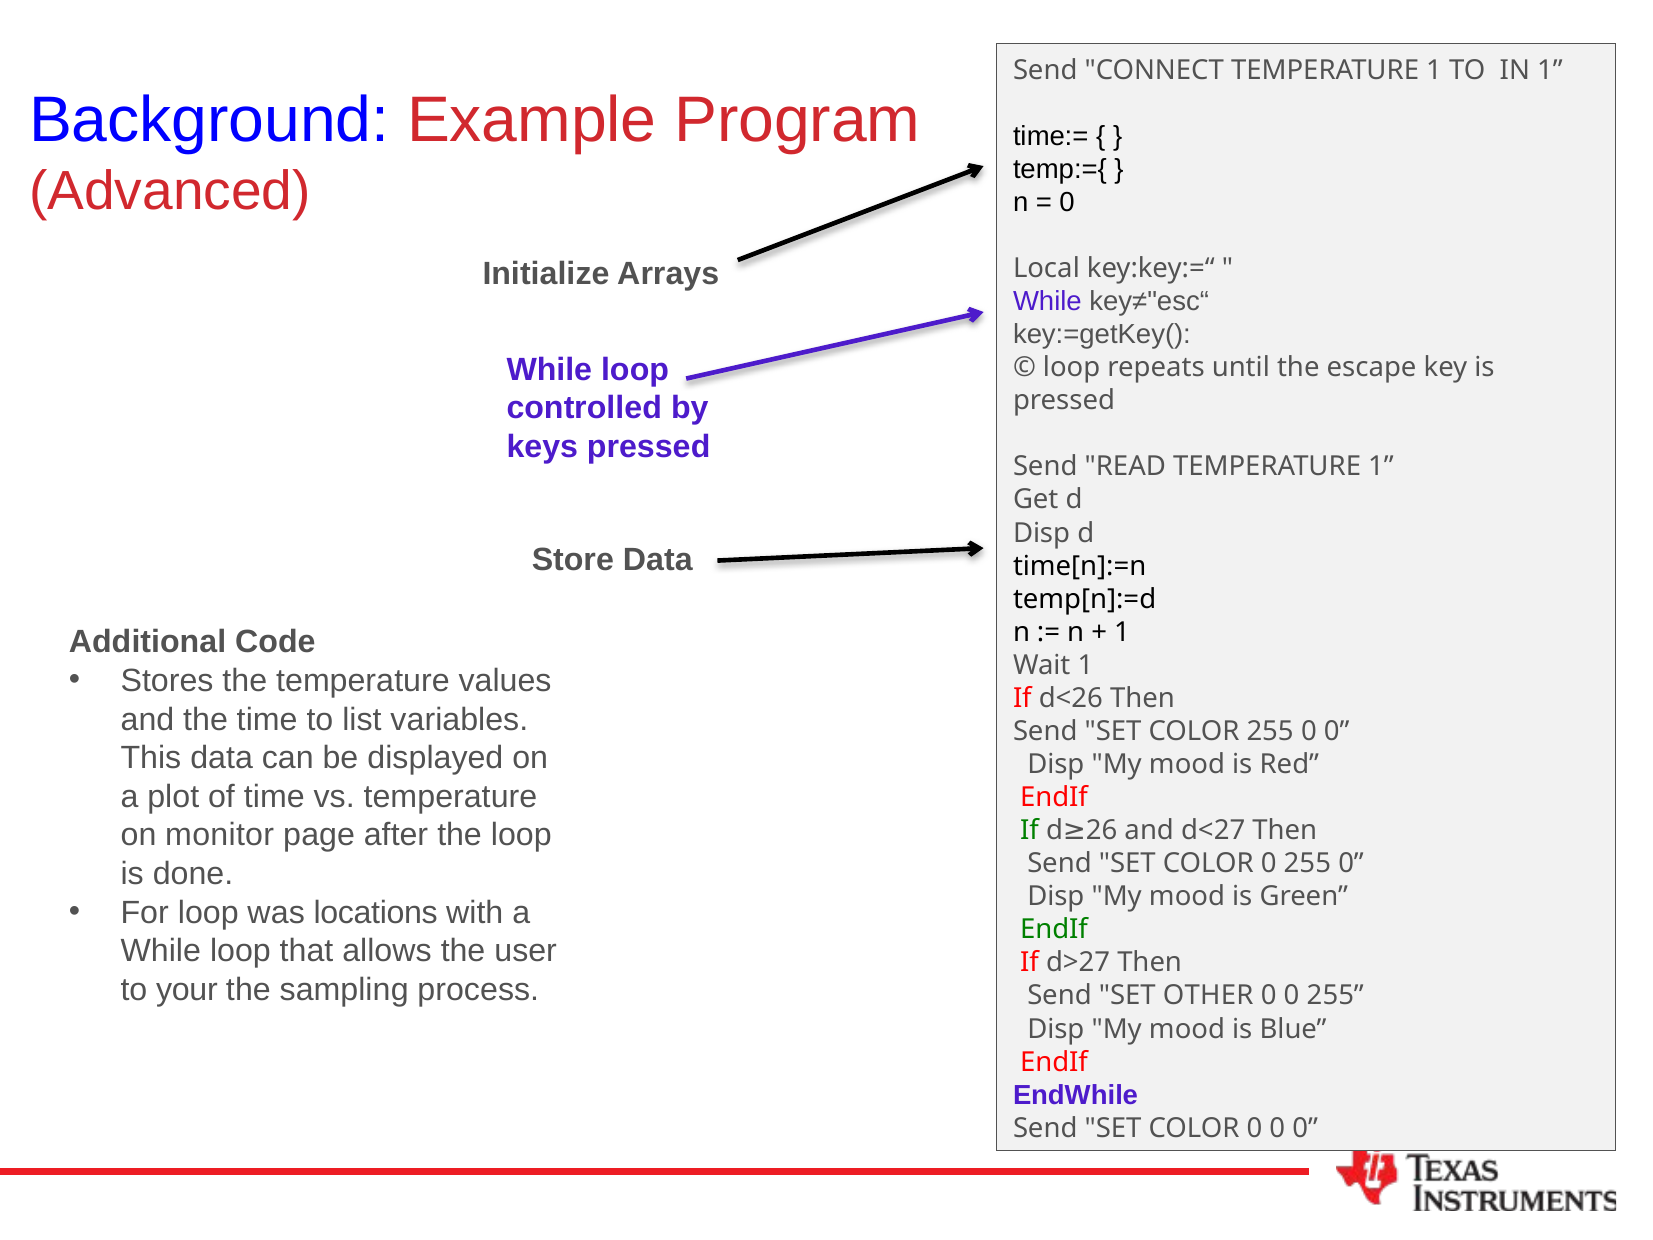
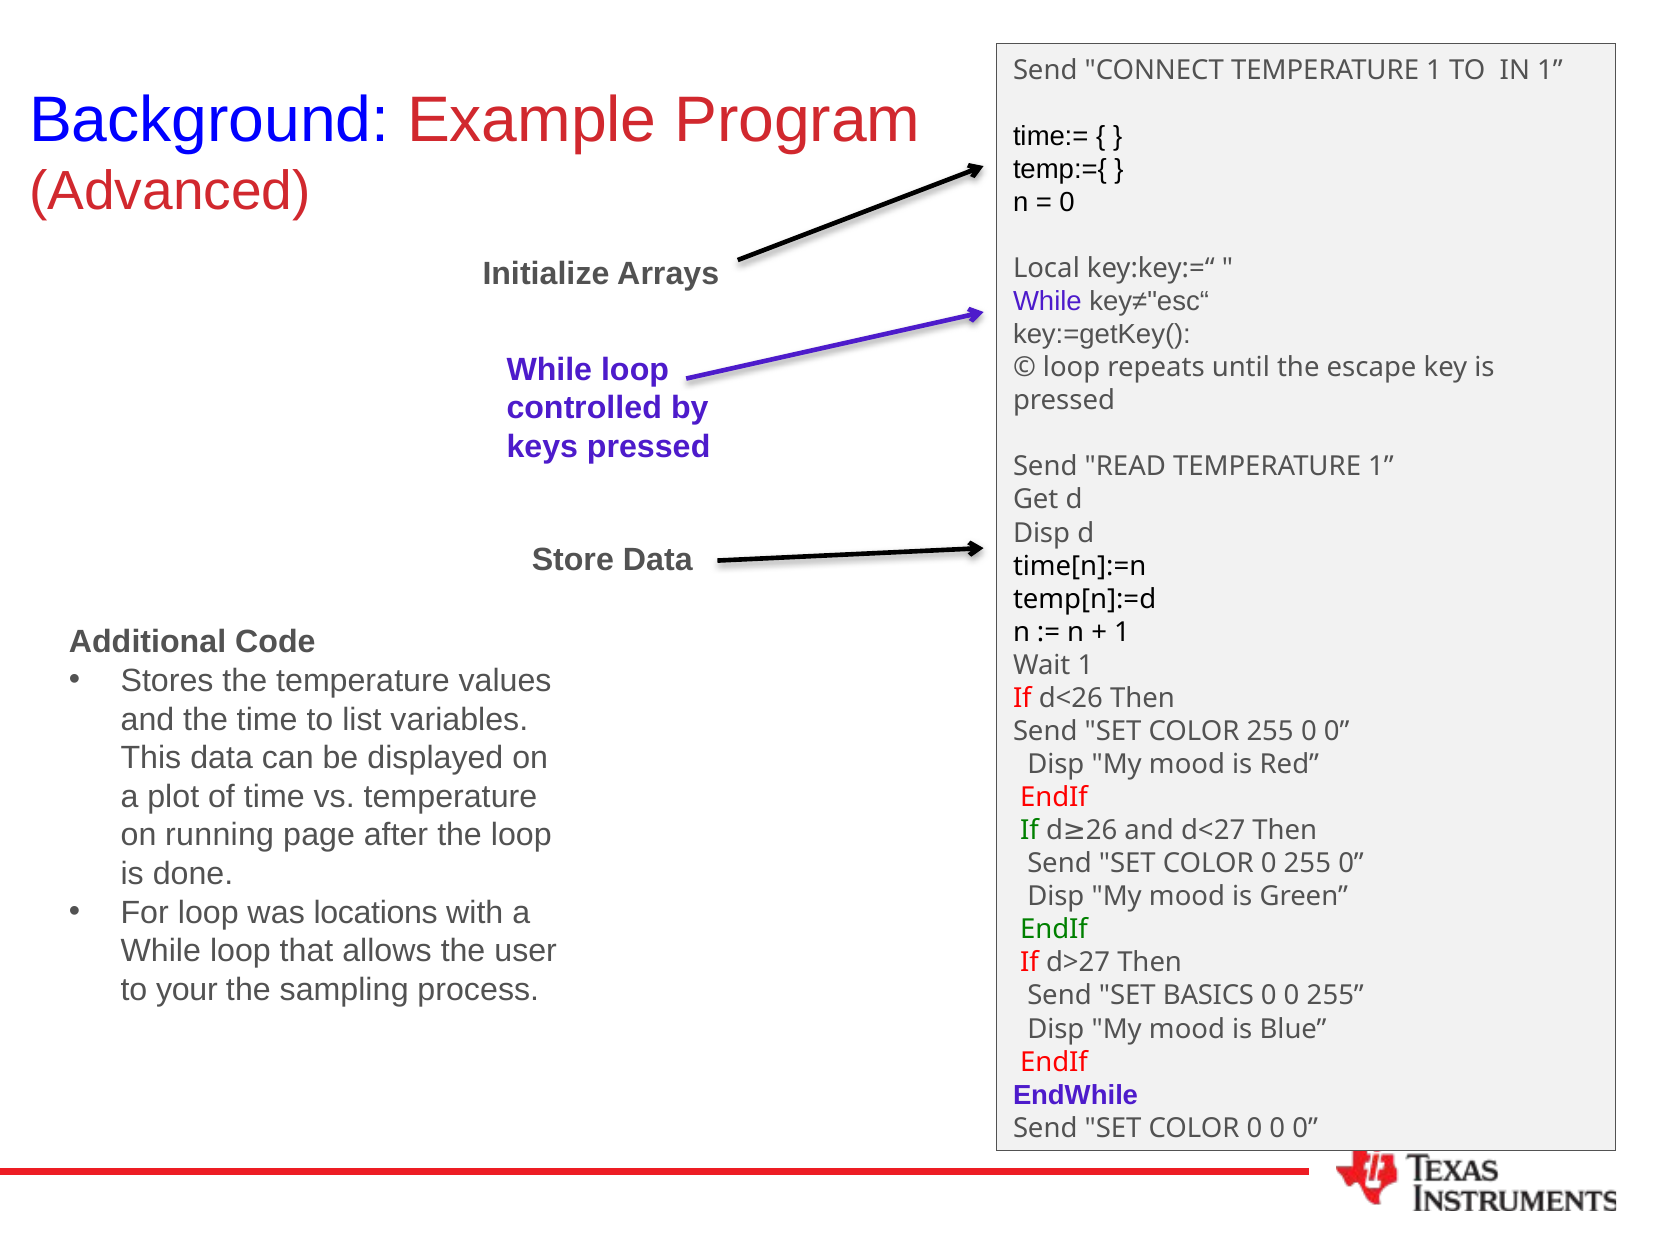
monitor: monitor -> running (220, 835)
OTHER: OTHER -> BASICS (1208, 996)
